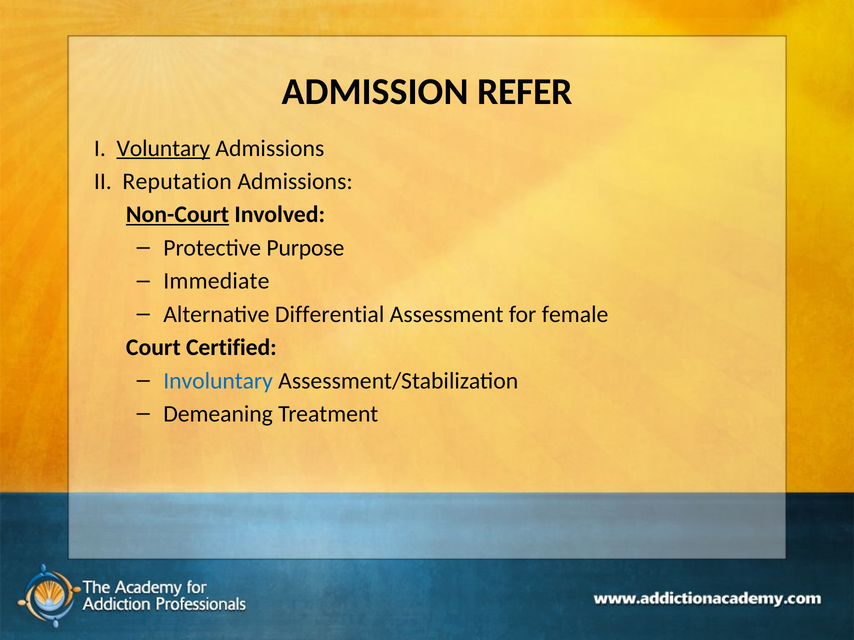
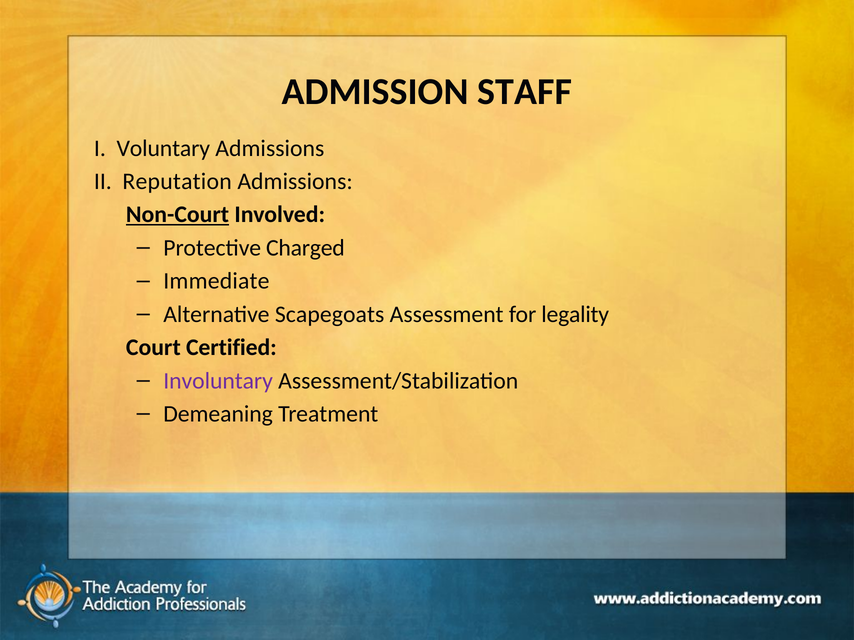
REFER: REFER -> STAFF (525, 92)
Voluntary underline: present -> none (163, 148)
Purpose: Purpose -> Charged (305, 248)
Differential: Differential -> Scapegoats (330, 315)
female: female -> legality (575, 315)
Involuntary colour: blue -> purple (218, 381)
